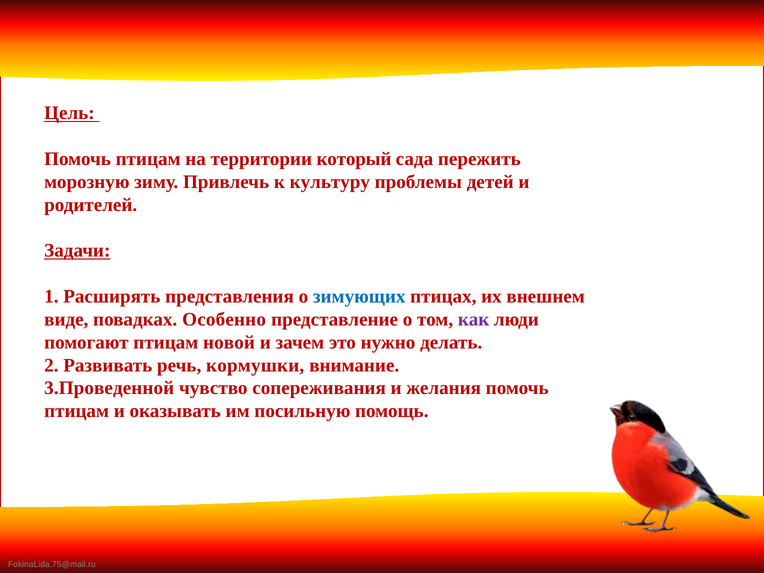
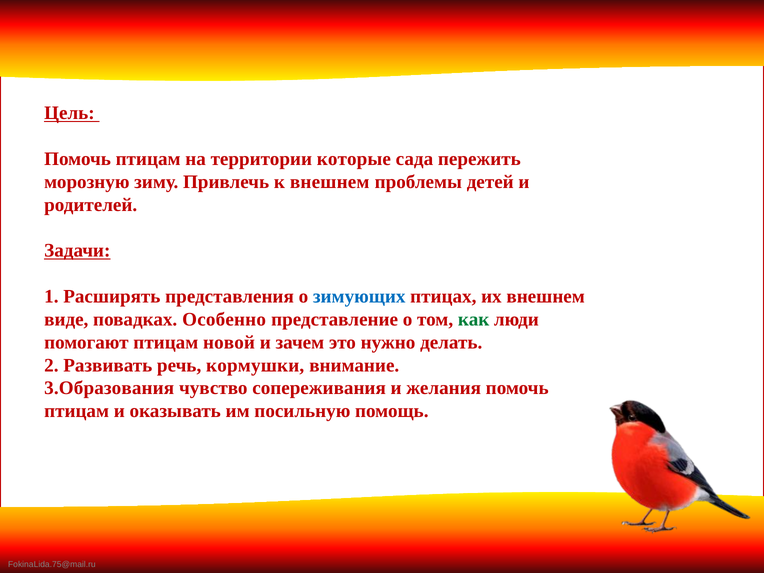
который: который -> которые (354, 159)
к культуру: культуру -> внешнем (330, 182)
как colour: purple -> green (474, 319)
3.Проведенной: 3.Проведенной -> 3.Образования (109, 388)
